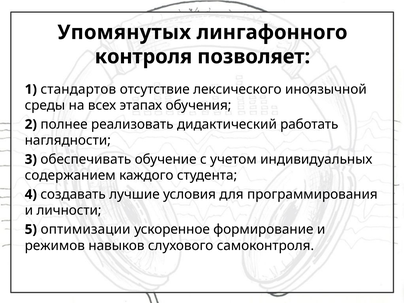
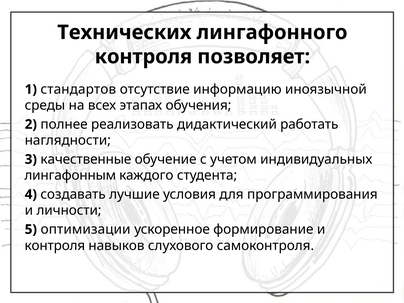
Упомянутых: Упомянутых -> Технических (124, 32)
лексического: лексического -> информацию (237, 89)
обеспечивать: обеспечивать -> качественные (86, 159)
содержанием: содержанием -> лингафонным (70, 176)
режимов: режимов -> контроля (55, 246)
